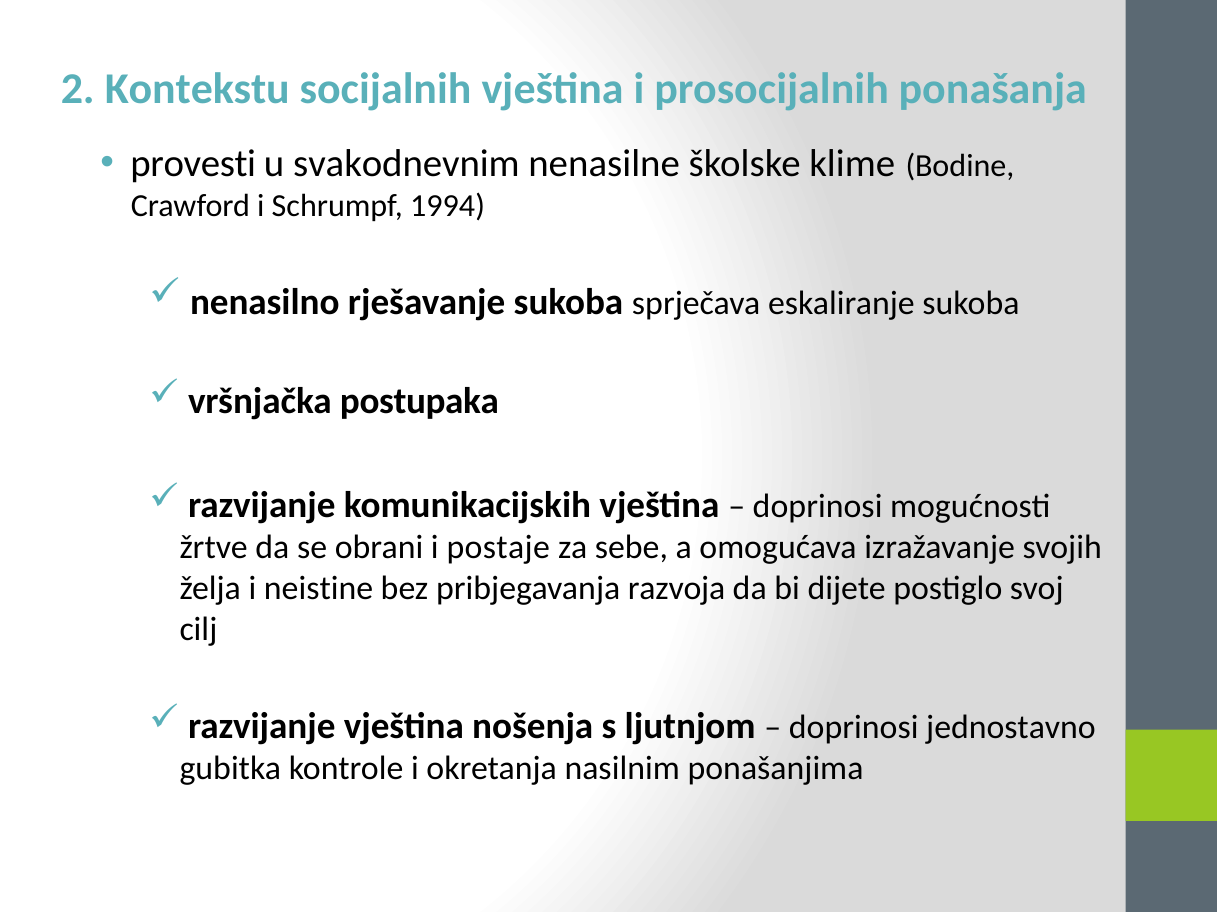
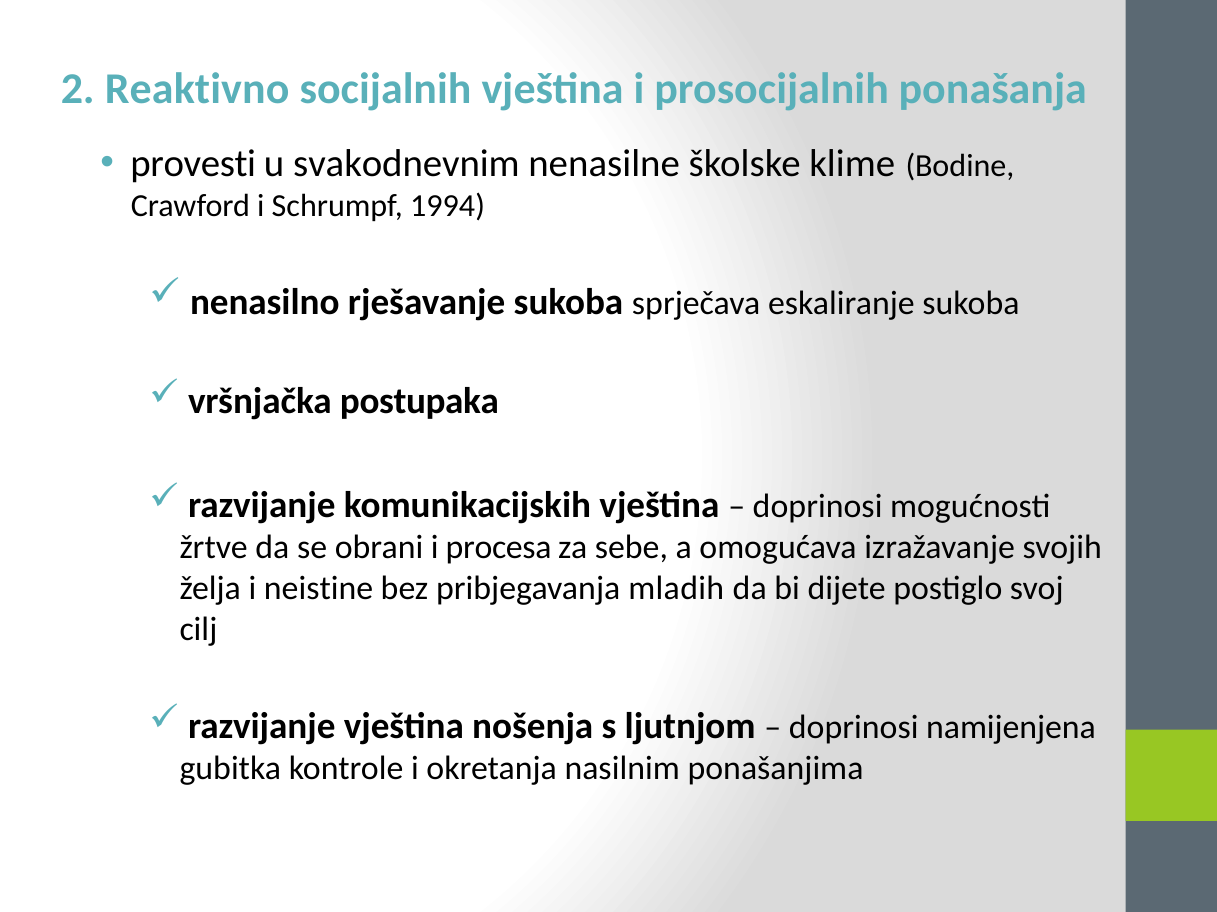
Kontekstu: Kontekstu -> Reaktivno (197, 89)
postaje: postaje -> procesa (499, 548)
razvoja: razvoja -> mladih (676, 589)
jednostavno: jednostavno -> namijenjena (1011, 728)
